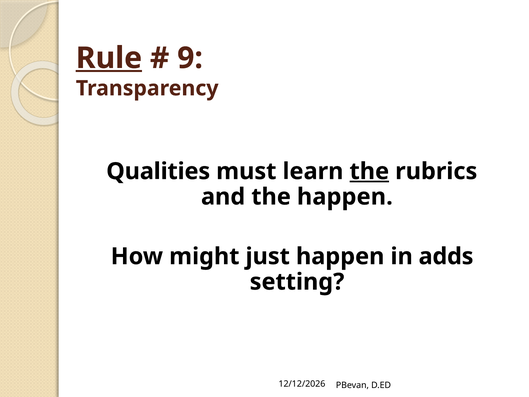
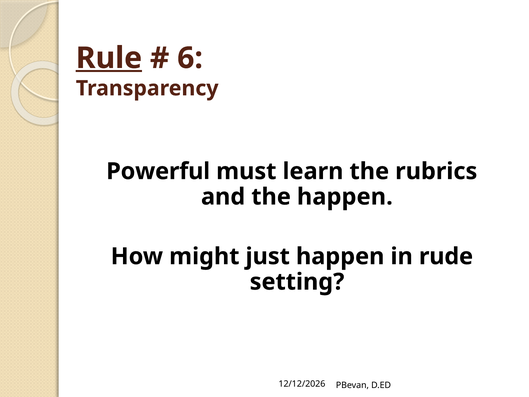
9: 9 -> 6 (190, 58)
Qualities: Qualities -> Powerful (158, 171)
the underline: present -> none (369, 171)
adds: adds -> rude (446, 256)
